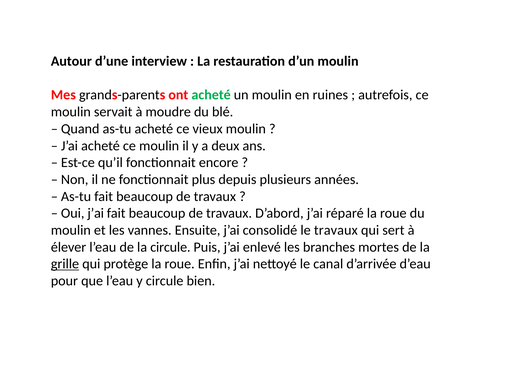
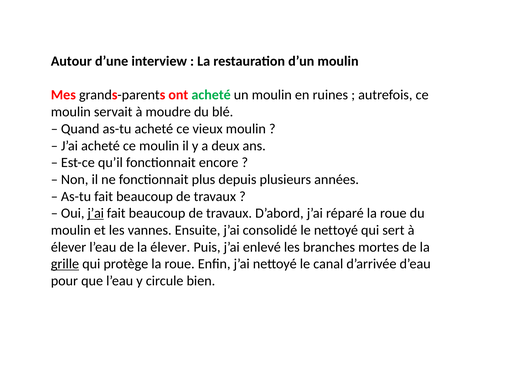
j’ai underline: none -> present (96, 213)
le travaux: travaux -> nettoyé (336, 230)
la circule: circule -> élever (170, 247)
